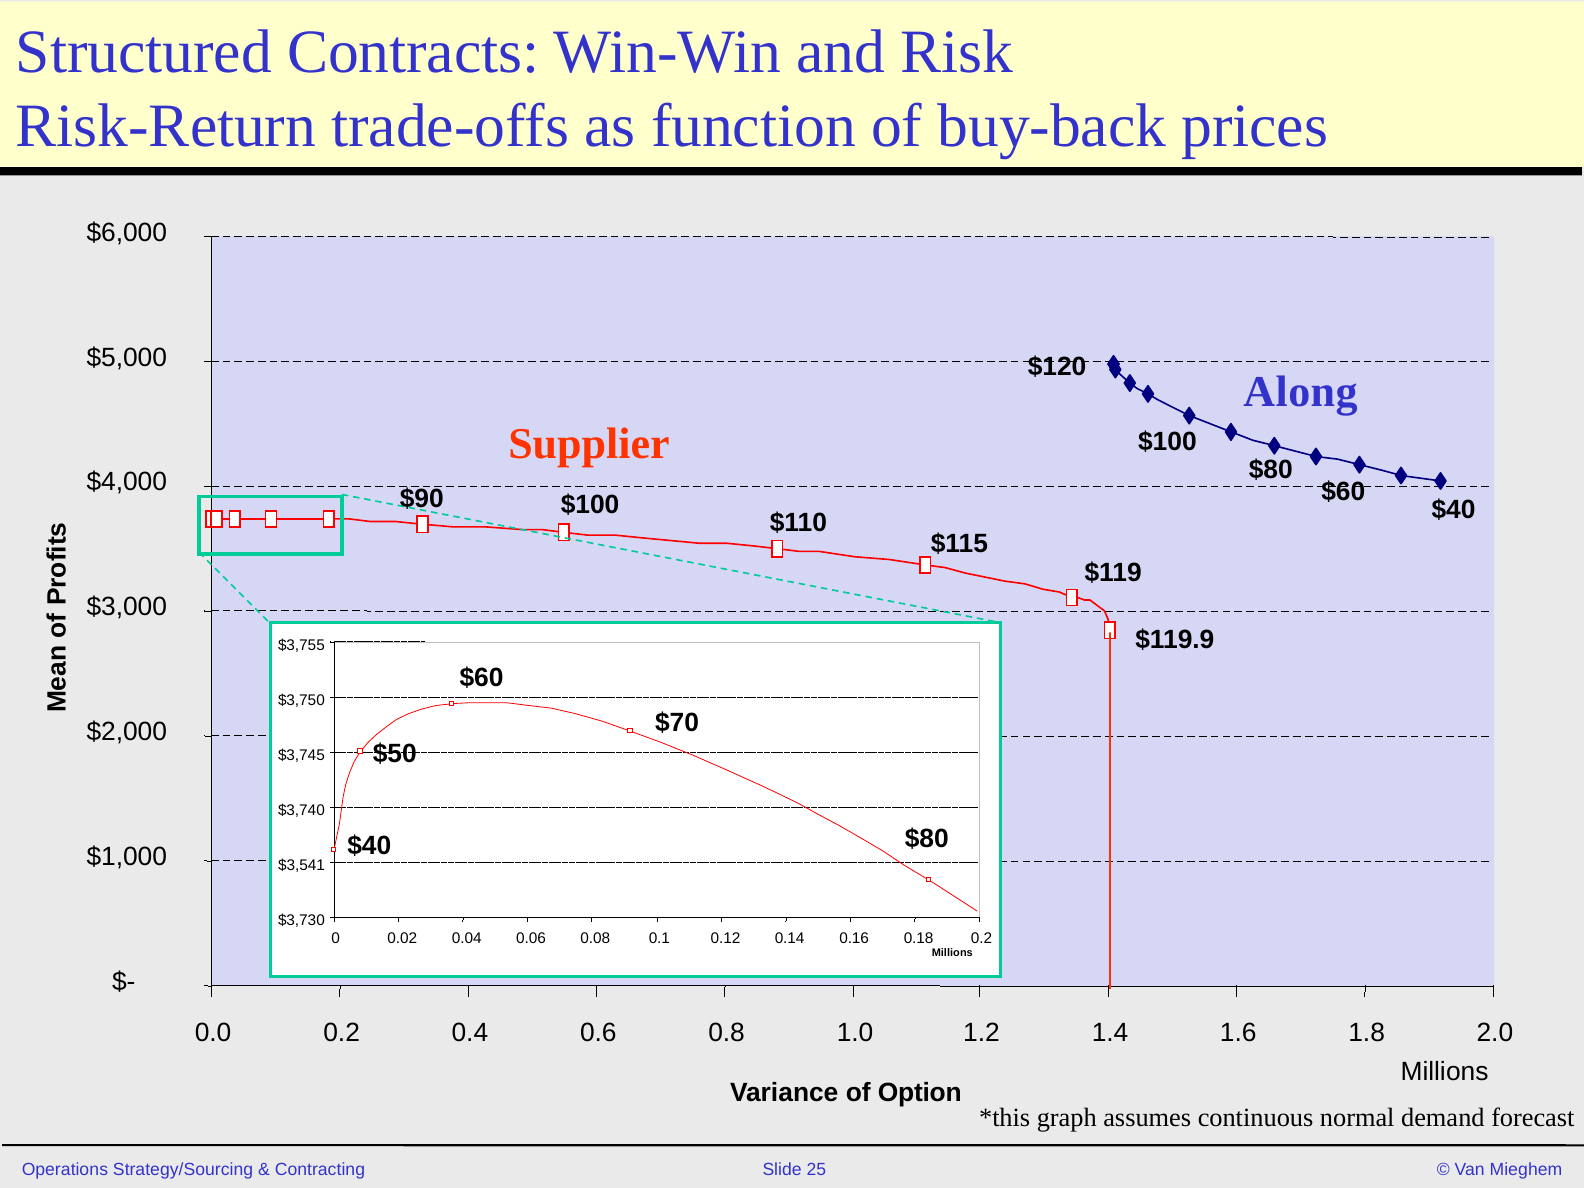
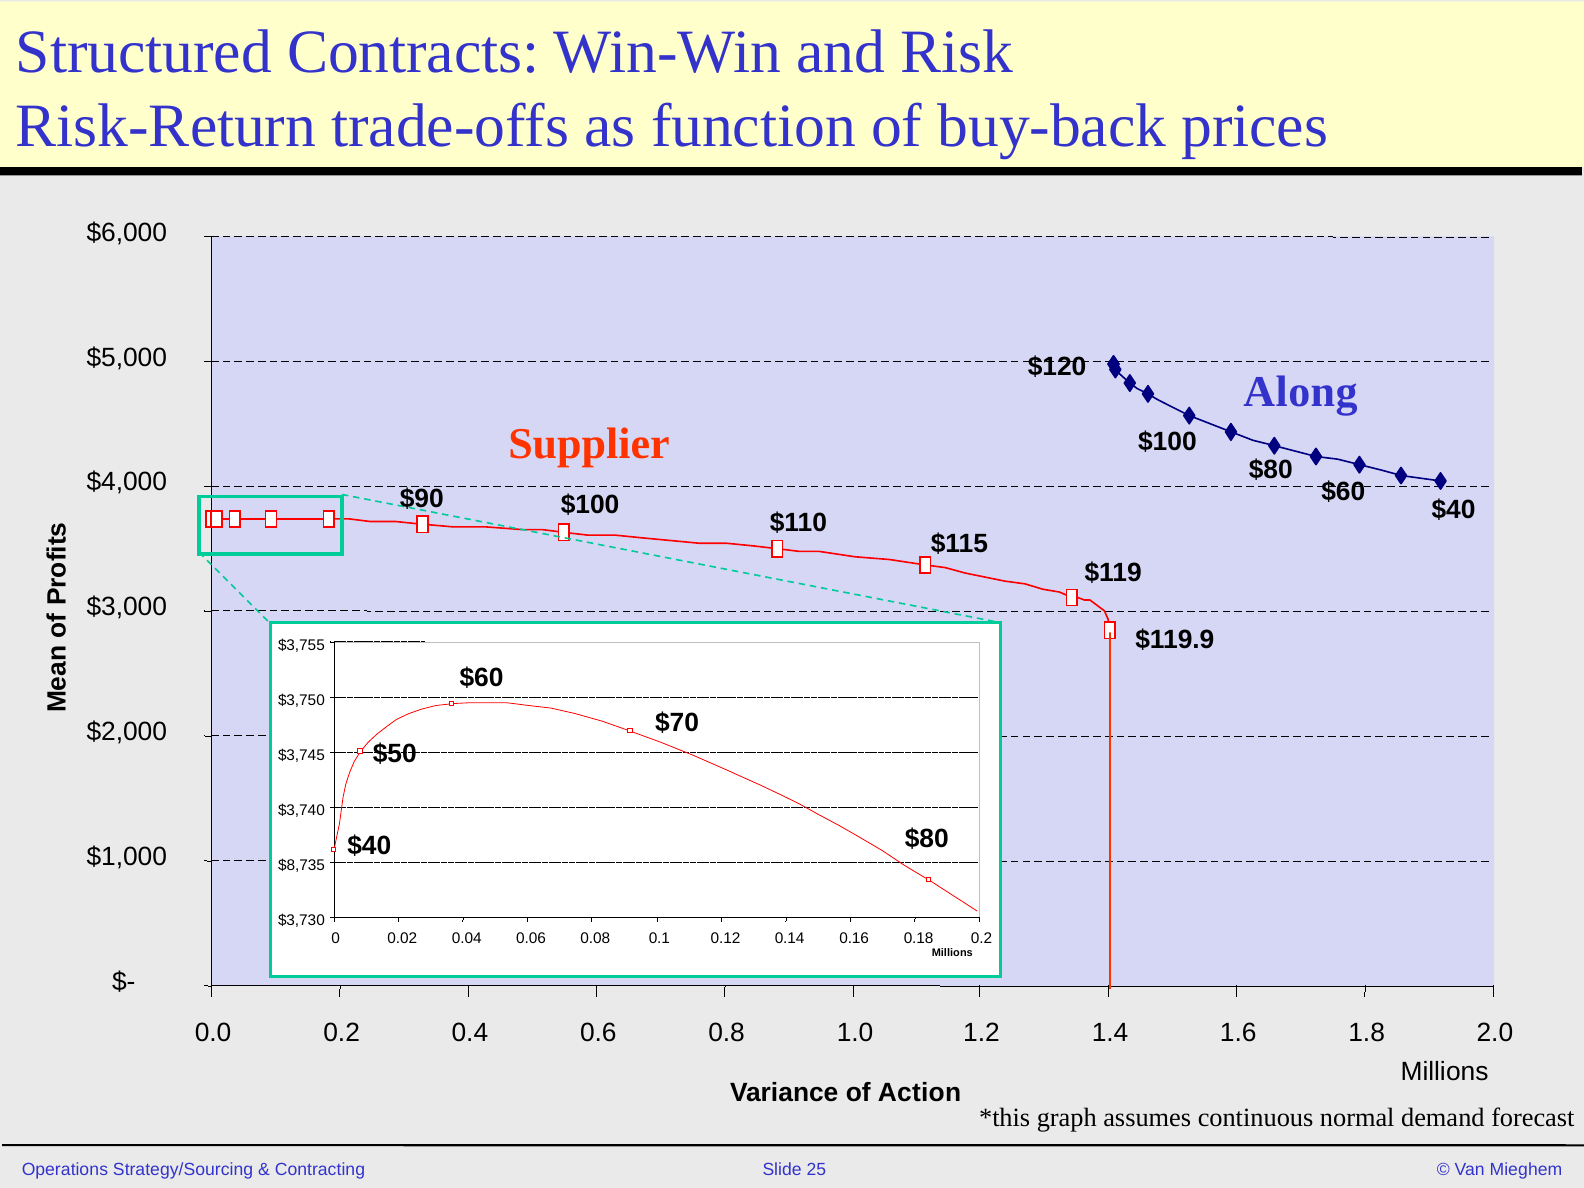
$3,541: $3,541 -> $8,735 (301, 865)
Option: Option -> Action (920, 1093)
